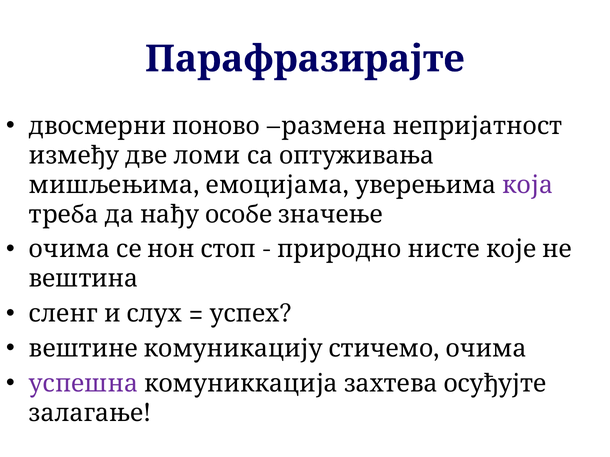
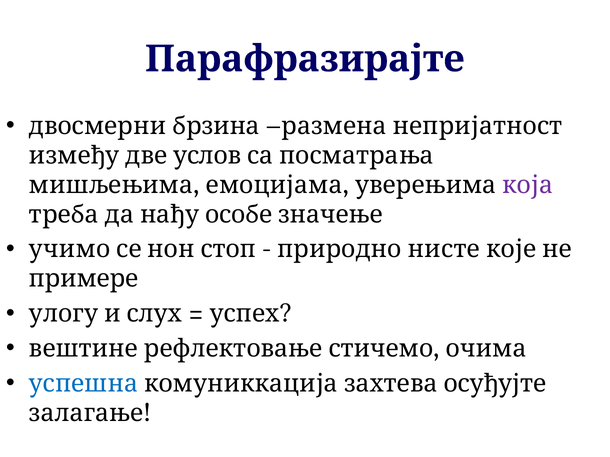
поново: поново -> брзина (216, 126)
ломи: ломи -> услов (207, 156)
оптуживања: оптуживања -> посматрања (357, 156)
очима: очима -> учимо (70, 250)
вештина: вештина -> примере (84, 279)
сленг: сленг -> улогу (64, 314)
комуникацију: комуникацију -> рефлектовање (233, 349)
успешна colour: purple -> blue (84, 384)
